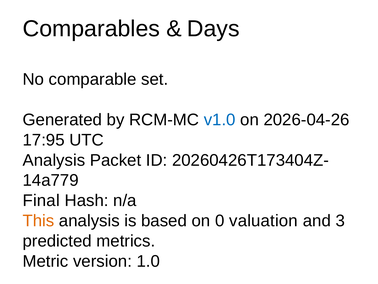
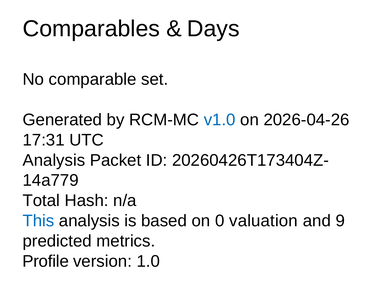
17:95: 17:95 -> 17:31 (44, 140)
Final: Final -> Total (41, 200)
This colour: orange -> blue (38, 220)
3: 3 -> 9 (340, 220)
Metric: Metric -> Profile (46, 261)
